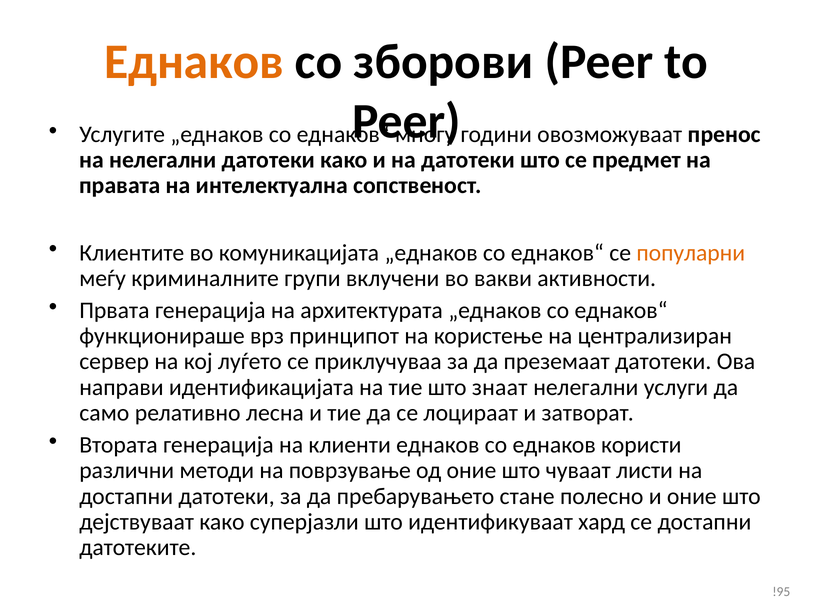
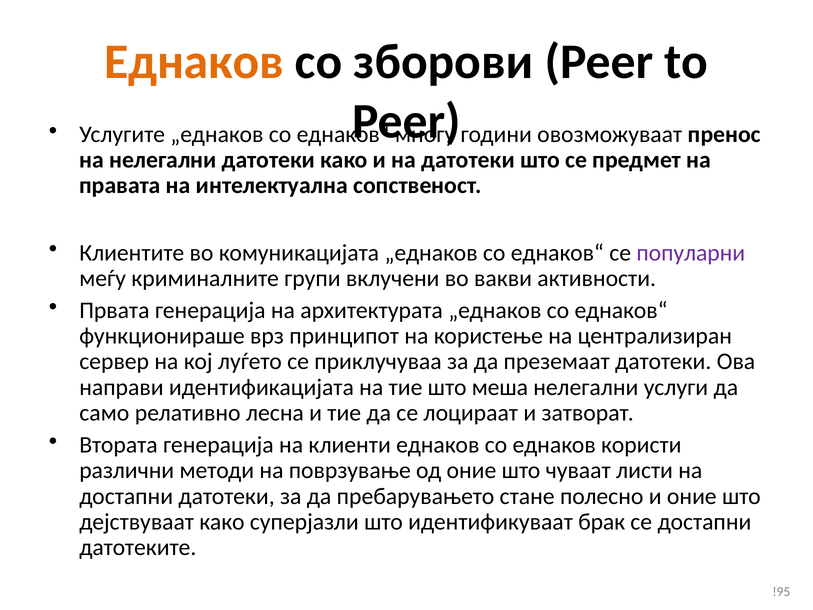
популарни colour: orange -> purple (691, 253)
знаат: знаат -> меша (500, 387)
хард: хард -> брак (602, 522)
